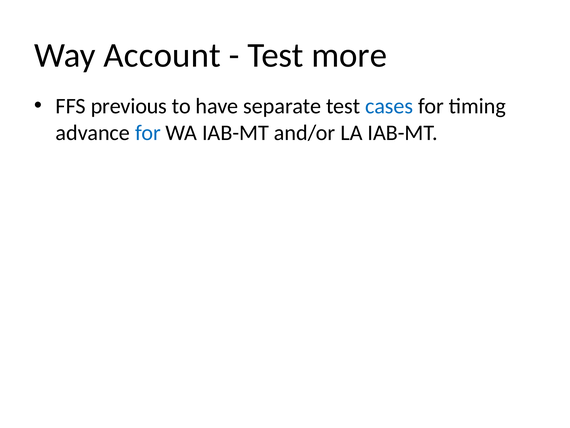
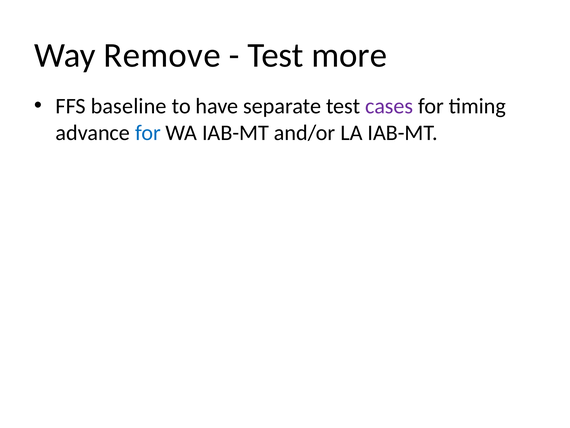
Account: Account -> Remove (162, 55)
previous: previous -> baseline (129, 106)
cases colour: blue -> purple (389, 106)
